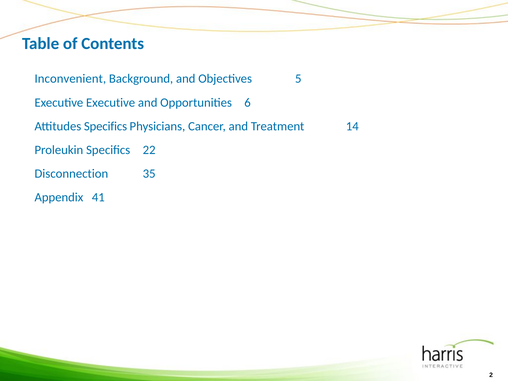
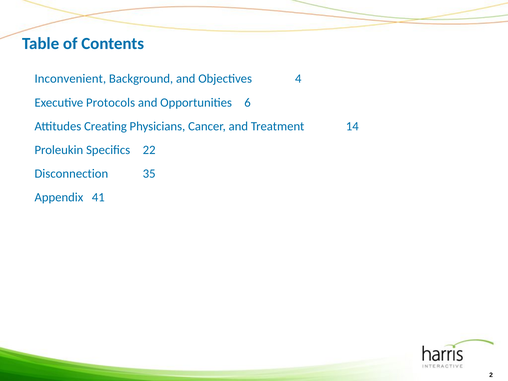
5: 5 -> 4 (298, 79)
Executive Executive: Executive -> Protocols (111, 102)
Attitudes Specifics: Specifics -> Creating (105, 126)
